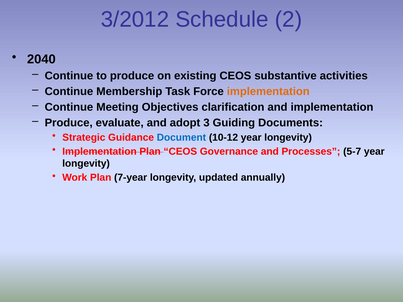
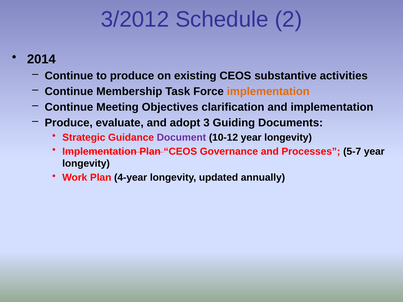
2040: 2040 -> 2014 (41, 59)
Document colour: blue -> purple (181, 138)
7-year: 7-year -> 4-year (131, 178)
